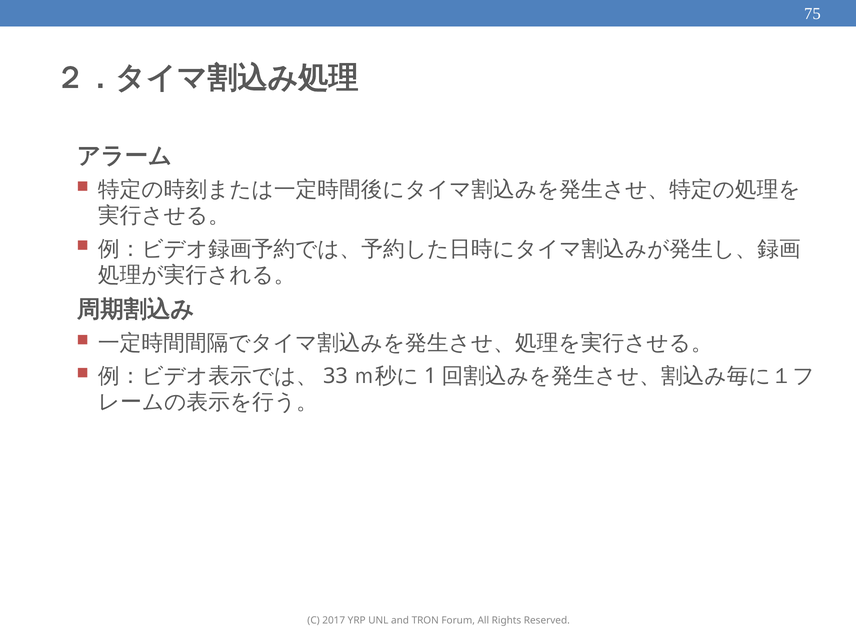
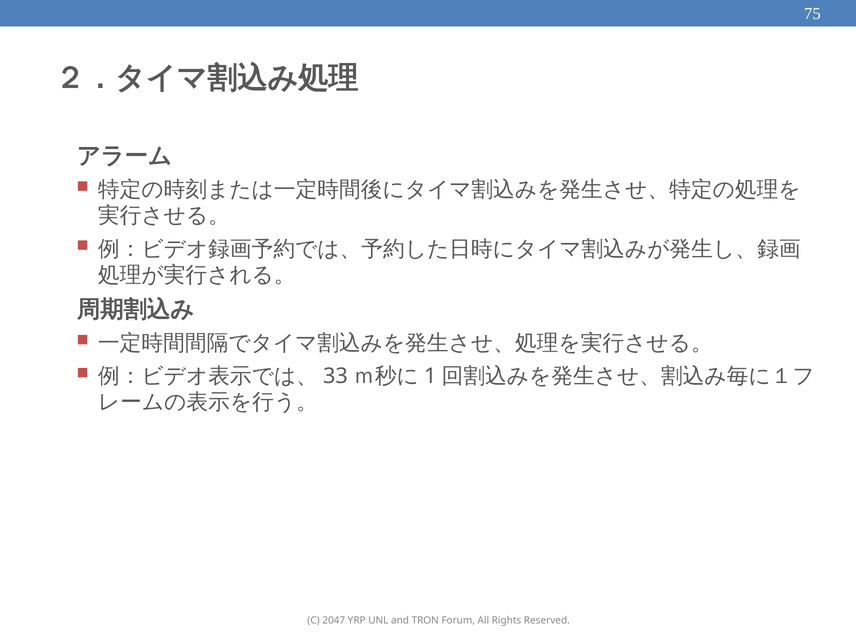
2017: 2017 -> 2047 (334, 621)
